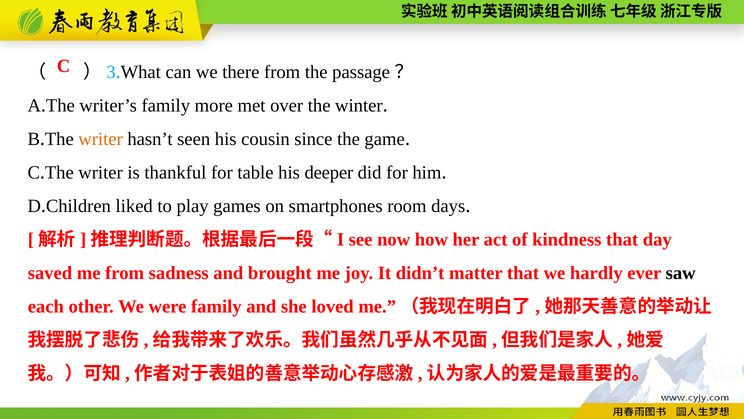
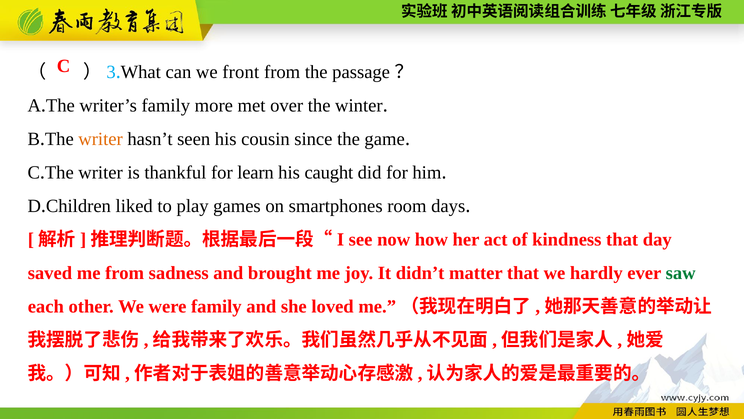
there: there -> front (241, 72)
table: table -> learn (256, 172)
deeper: deeper -> caught (329, 172)
saw colour: black -> green (681, 273)
